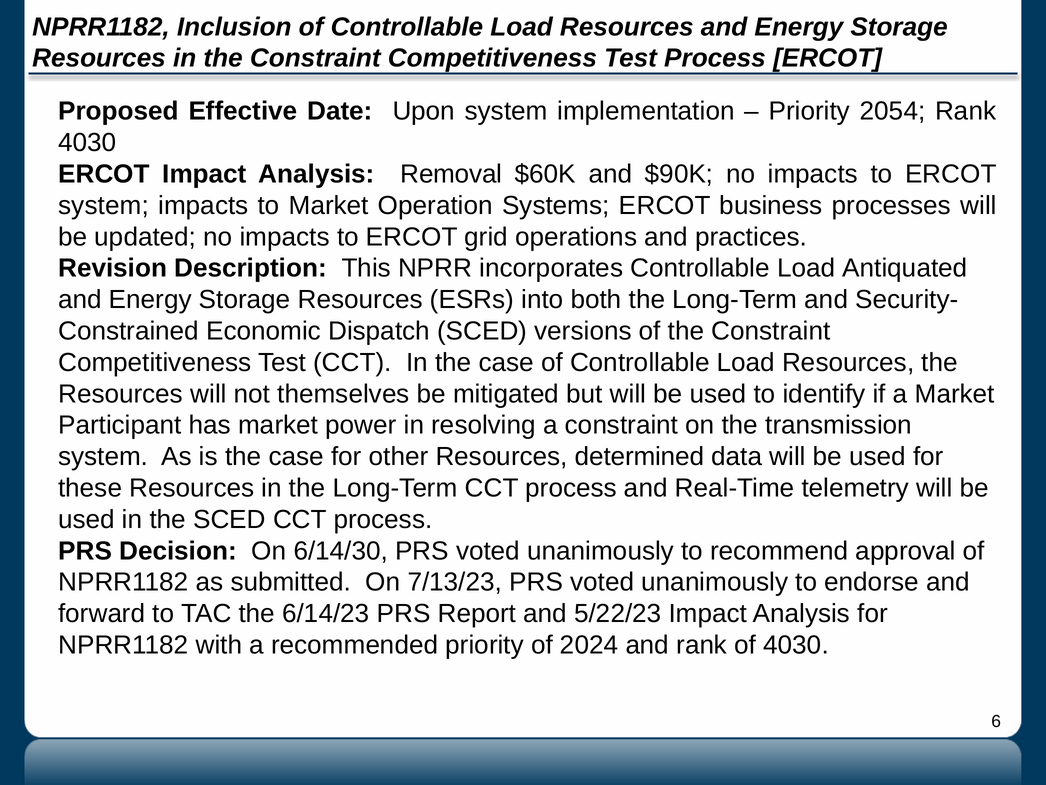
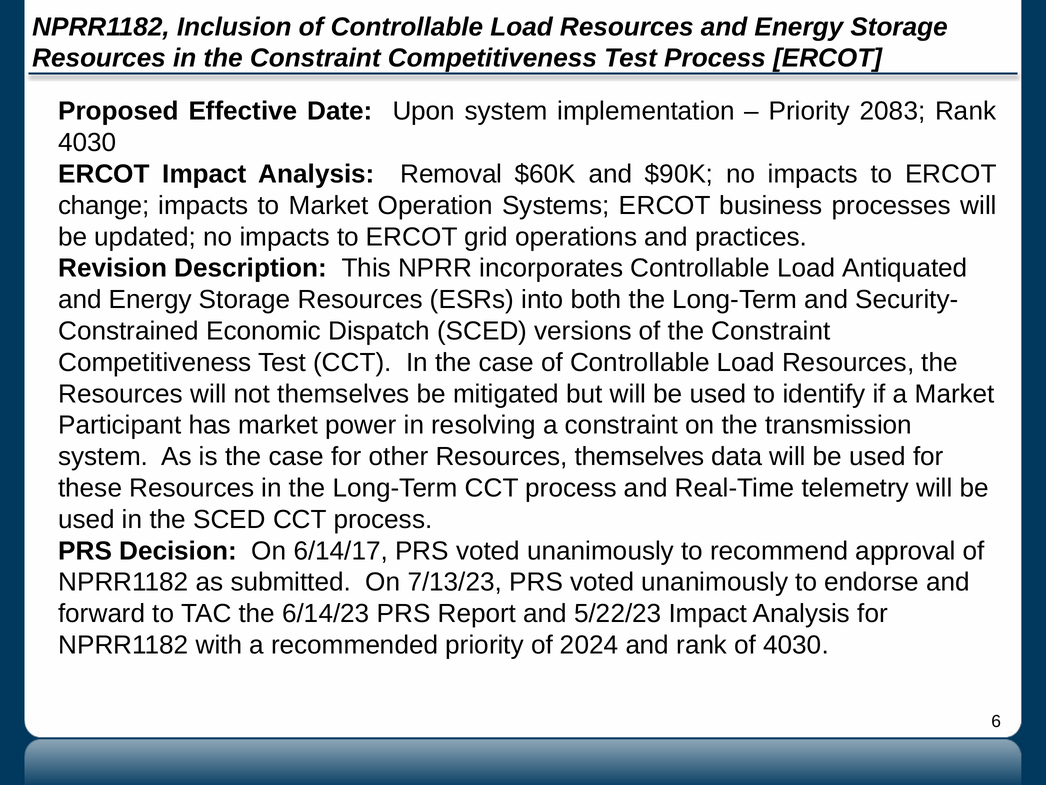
2054: 2054 -> 2083 (893, 111)
system: system -> change (104, 205)
Resources determined: determined -> themselves (640, 456)
6/14/30: 6/14/30 -> 6/14/17 (341, 551)
